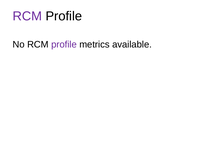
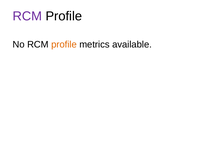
profile colour: purple -> orange (64, 44)
